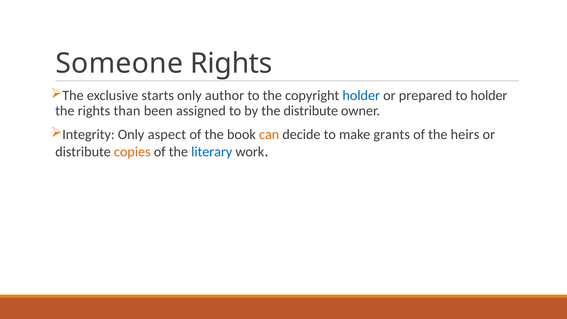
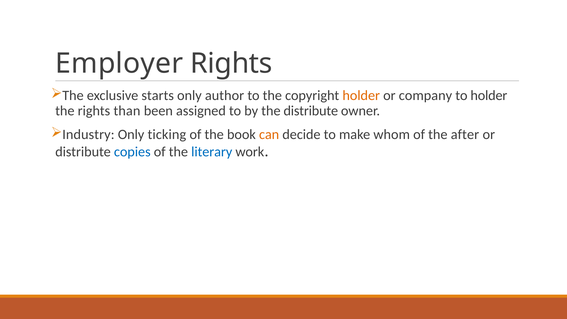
Someone: Someone -> Employer (119, 64)
holder colour: blue -> orange (361, 96)
prepared: prepared -> company (425, 96)
Integrity: Integrity -> Industry (88, 134)
aspect: aspect -> ticking (167, 134)
grants: grants -> whom (392, 134)
heirs: heirs -> after (465, 134)
copies colour: orange -> blue (132, 152)
